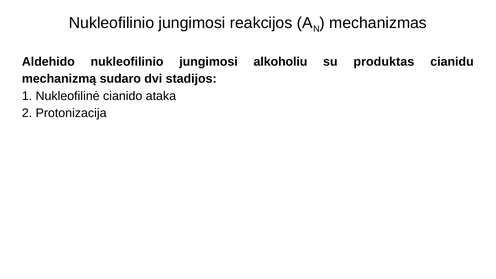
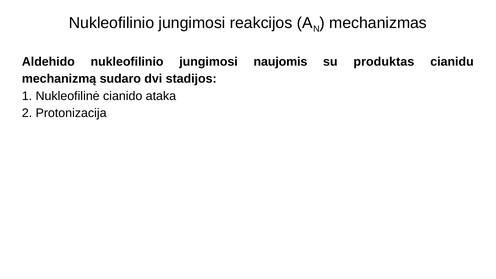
alkoholiu: alkoholiu -> naujomis (280, 62)
